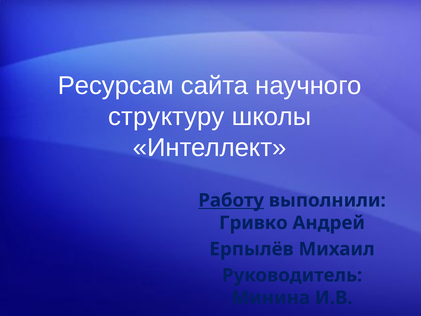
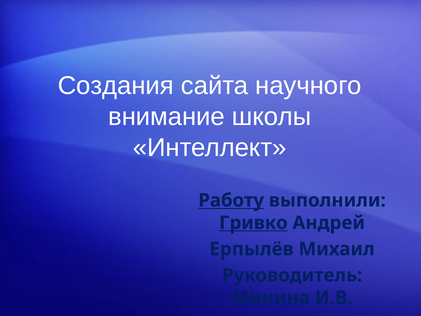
Ресурсам: Ресурсам -> Создания (116, 86)
структуру: структуру -> внимание (166, 117)
Гривко underline: none -> present (253, 223)
